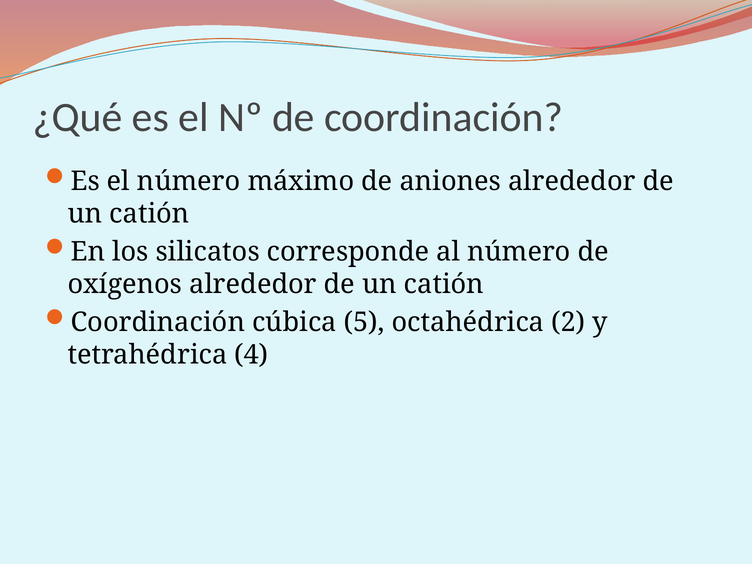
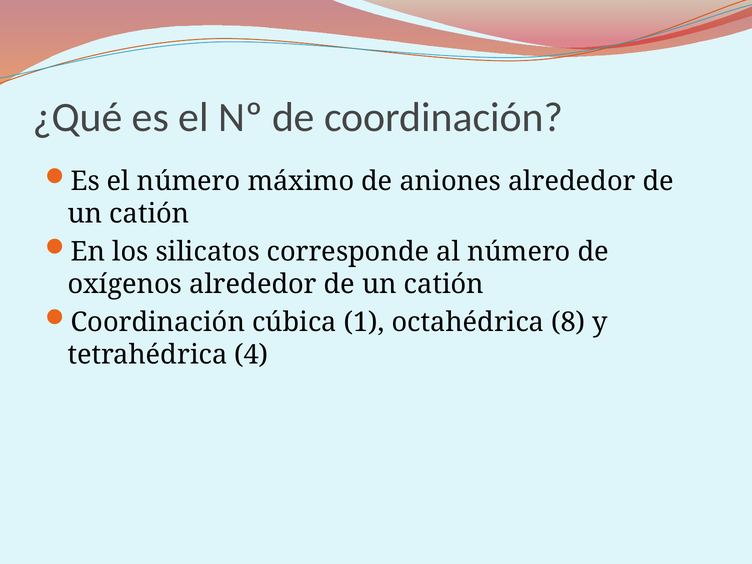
5: 5 -> 1 (364, 322)
2: 2 -> 8 (568, 322)
